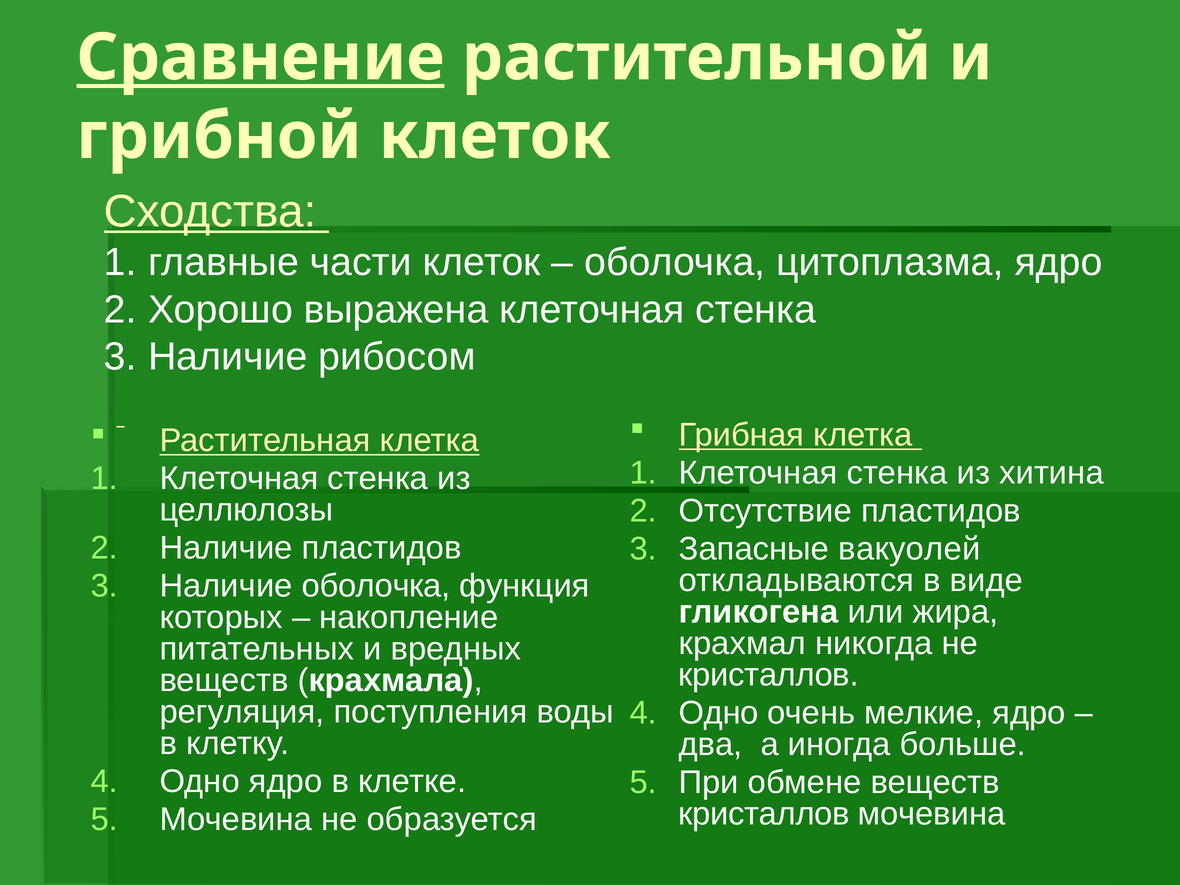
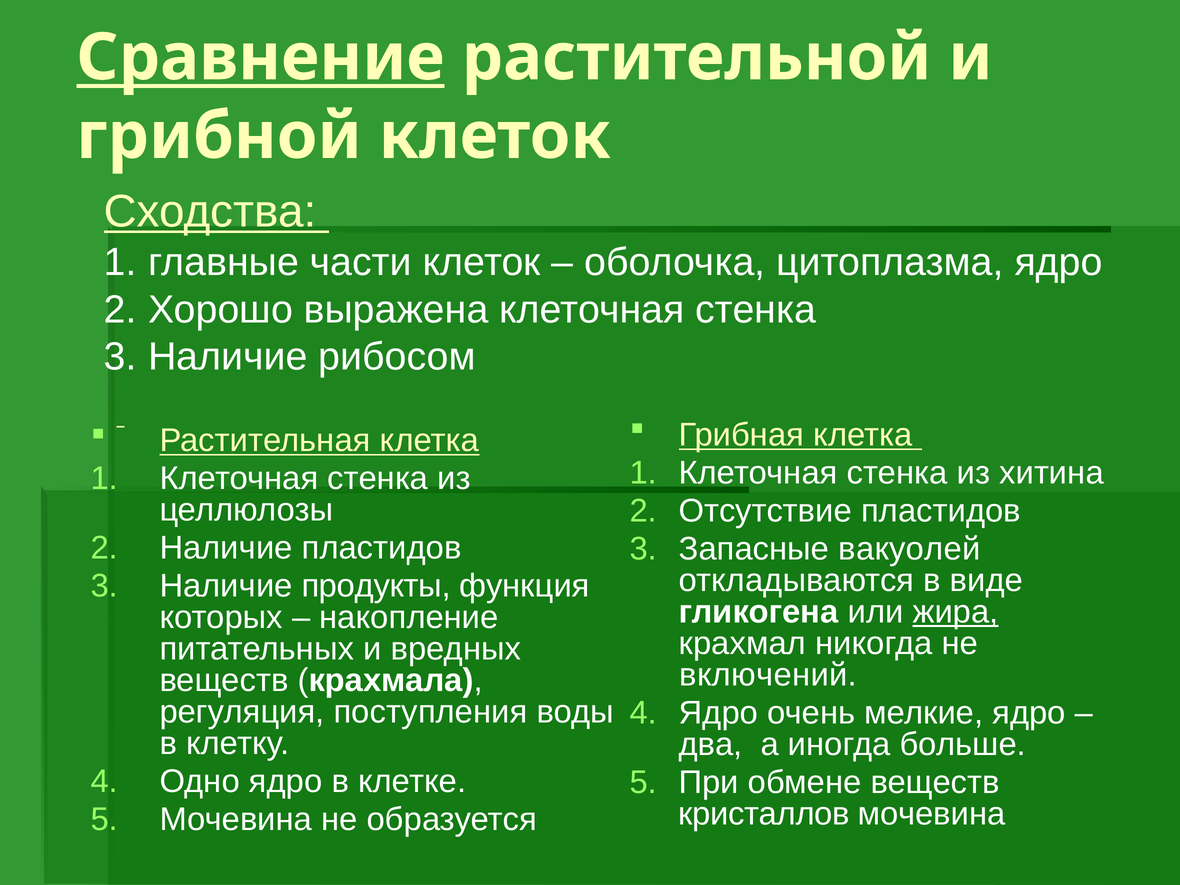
Наличие оболочка: оболочка -> продукты (376, 586)
жира underline: none -> present (956, 612)
кристаллов: кристаллов -> включений (768, 675)
Одно: Одно -> Ядро (718, 713)
